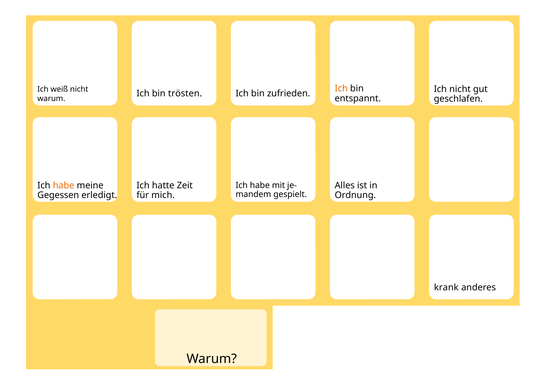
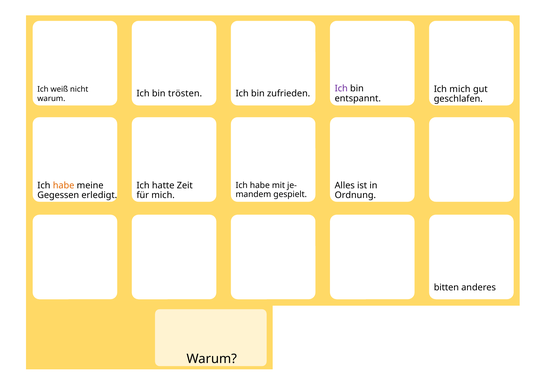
Ich colour: orange -> purple (341, 89)
Ich nicht: nicht -> mich (460, 89)
krank: krank -> bitten (446, 287)
